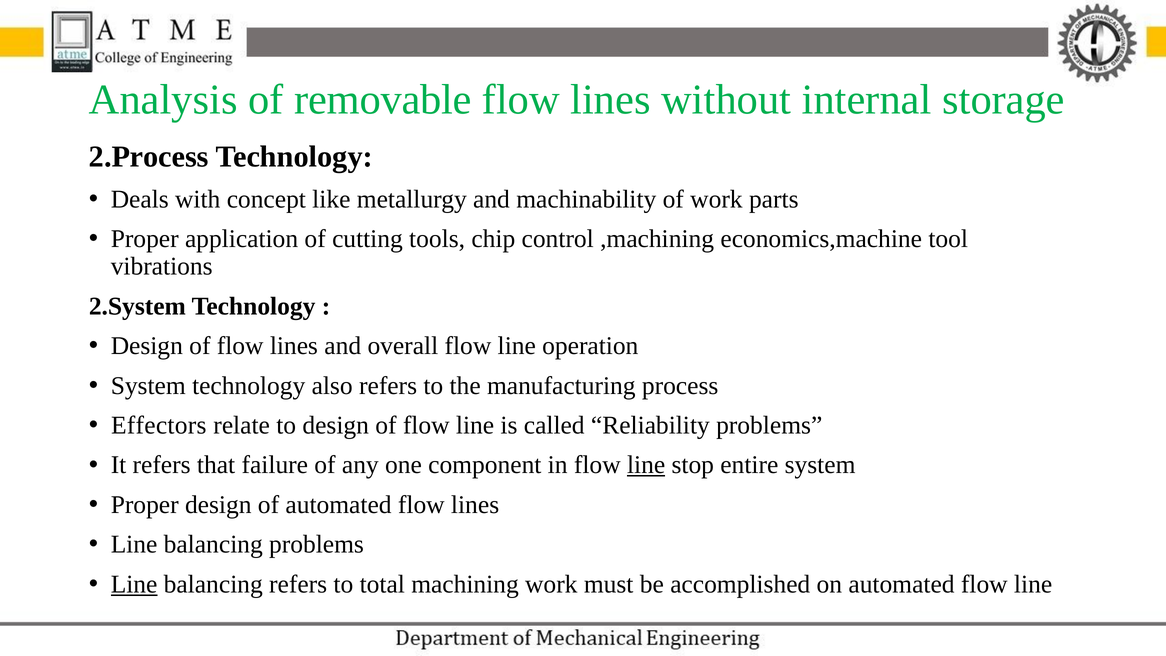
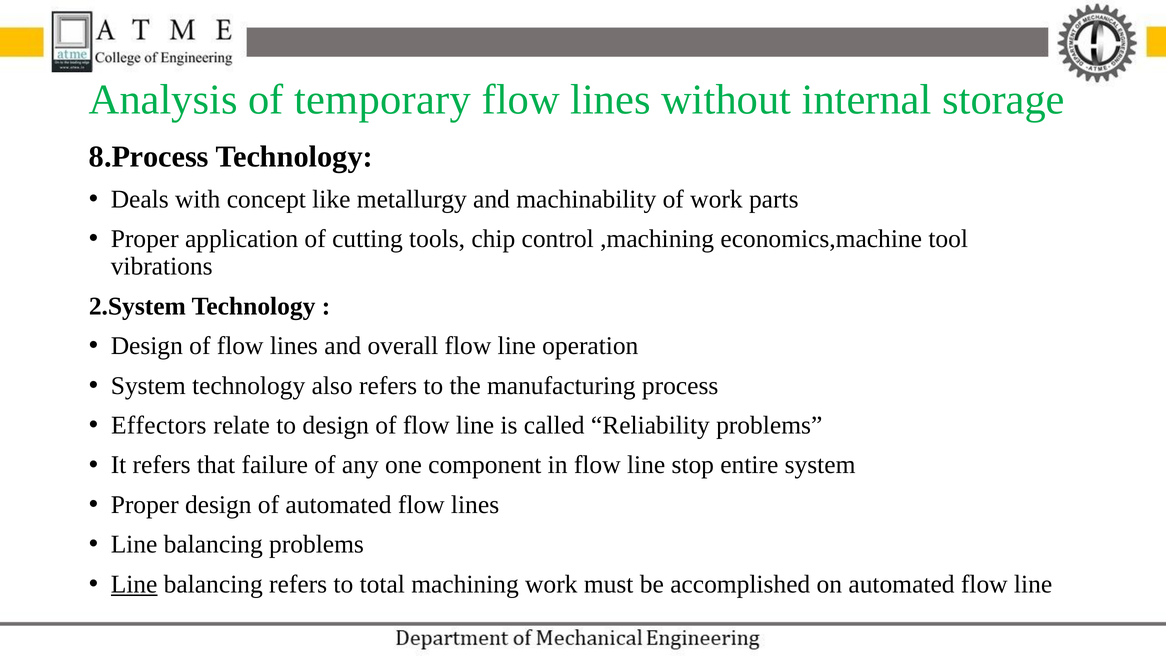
removable: removable -> temporary (383, 100)
2.Process: 2.Process -> 8.Process (149, 157)
line underline: present -> none (646, 465)
